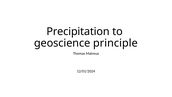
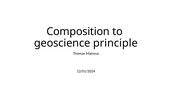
Precipitation: Precipitation -> Composition (78, 31)
